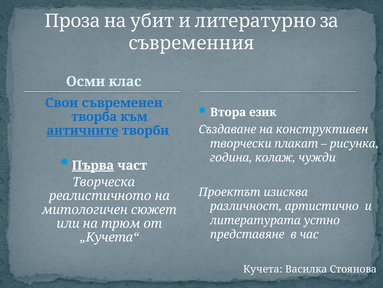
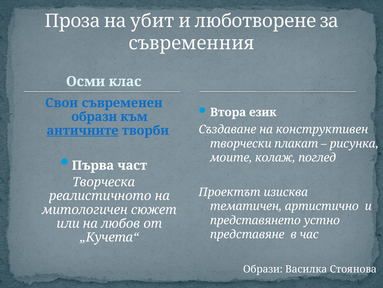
литературно: литературно -> люботворене (255, 21)
творба: творба -> образи (94, 116)
година: година -> моите (231, 157)
чужди: чужди -> поглед (317, 157)
Първа underline: present -> none (93, 165)
различност: различност -> тематичен (246, 206)
литературата: литературата -> представянето (255, 220)
трюм: трюм -> любов (121, 223)
Кучета: Кучета -> Образи (263, 269)
